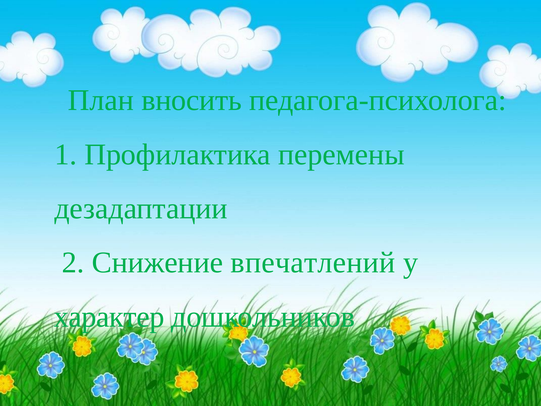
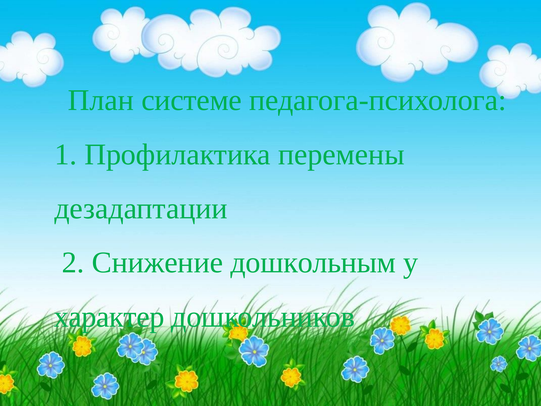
вносить: вносить -> системе (192, 100)
впечатлений: впечатлений -> дошкольным (313, 263)
